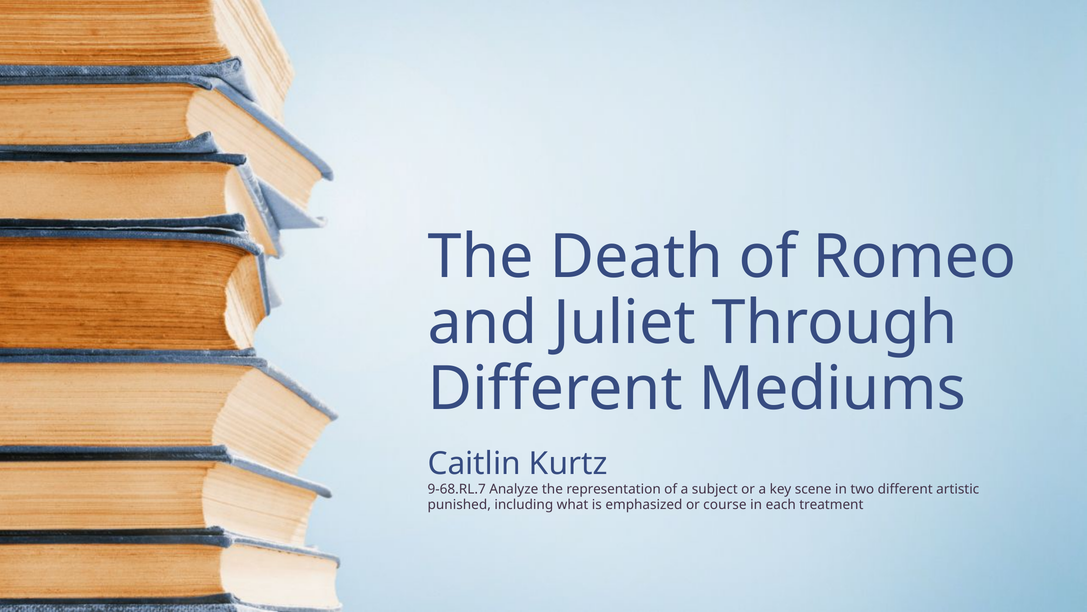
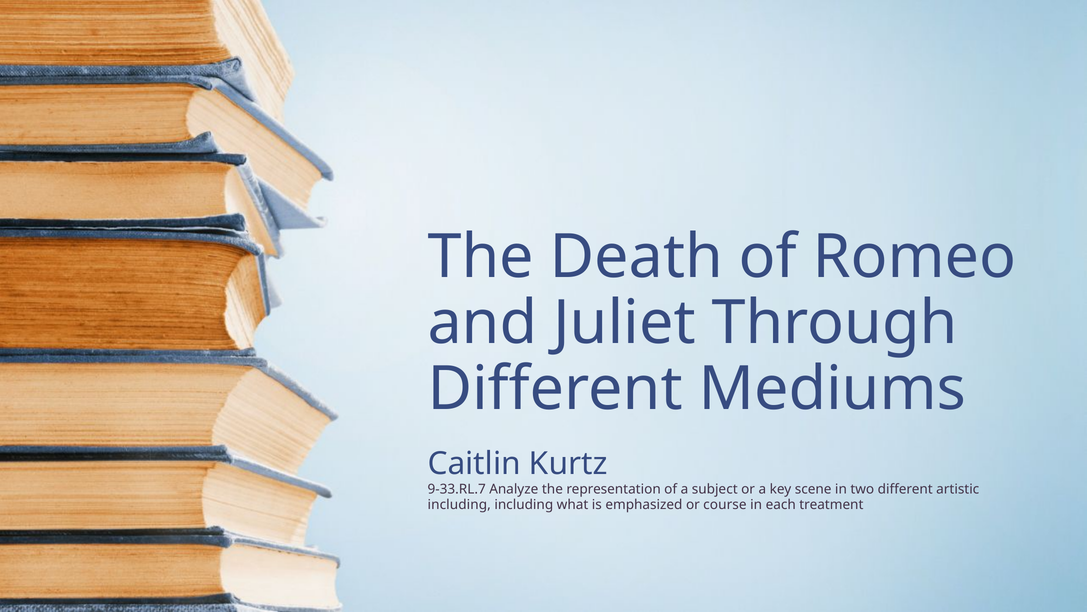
9-68.RL.7: 9-68.RL.7 -> 9-33.RL.7 (457, 489)
punished: punished -> including (459, 504)
